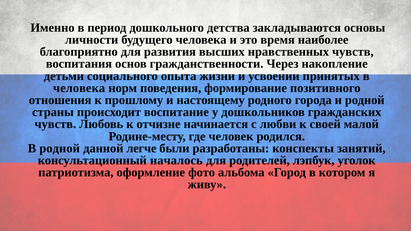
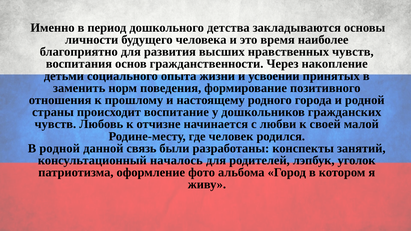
человека: человека -> заменить (79, 88)
легче: легче -> связь (141, 148)
